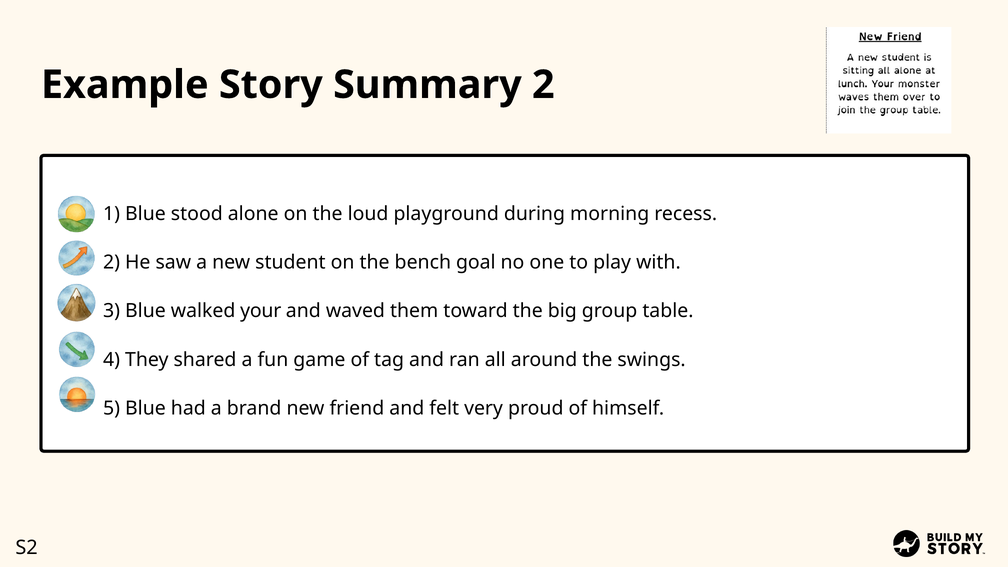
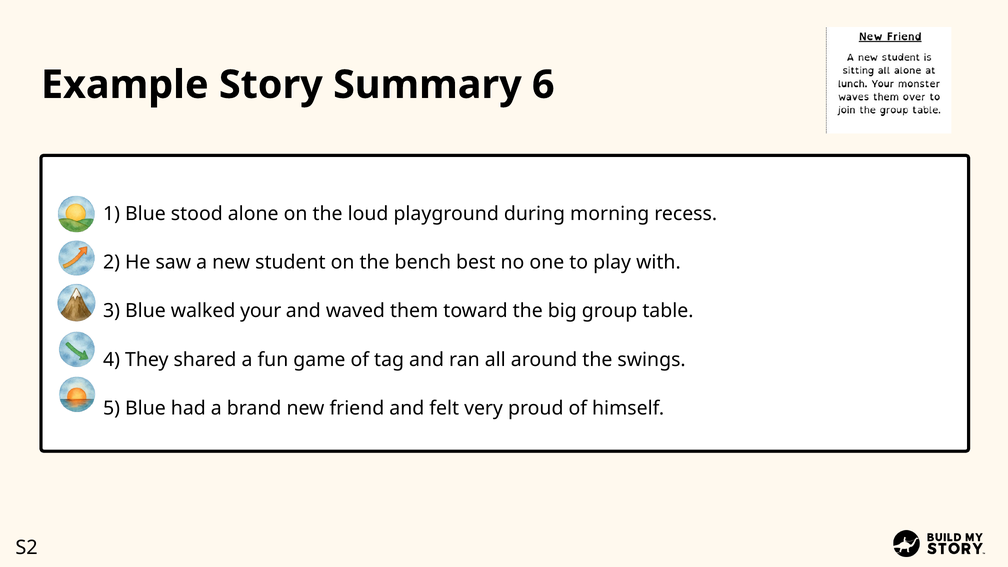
Summary 2: 2 -> 6 (543, 85)
goal: goal -> best (476, 262)
